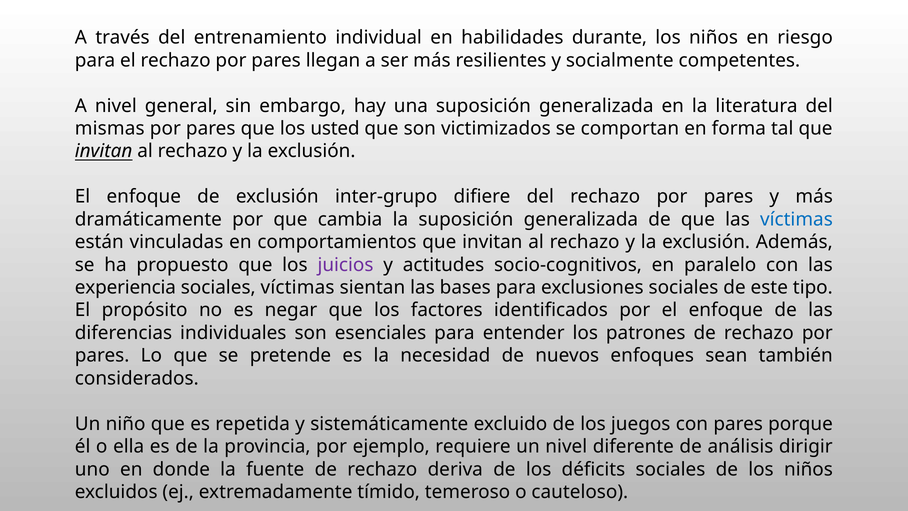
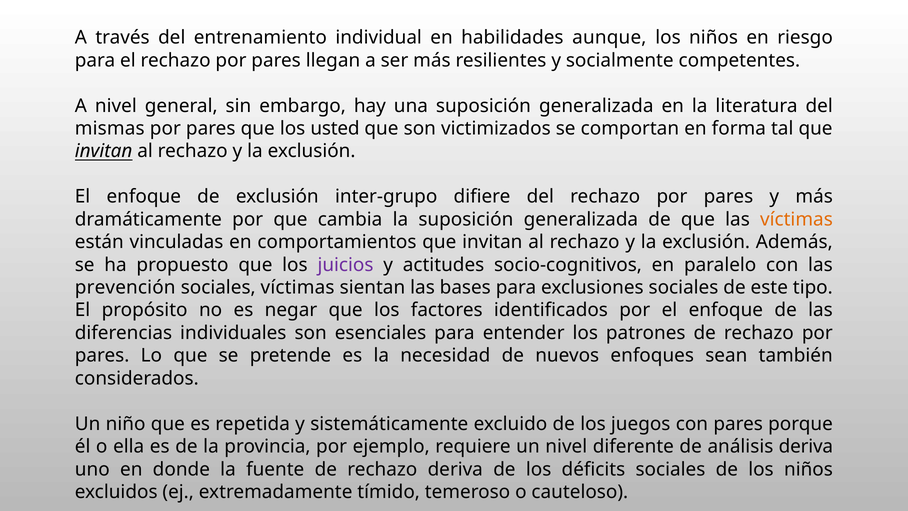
durante: durante -> aunque (609, 38)
víctimas colour: blue -> orange (796, 219)
experiencia: experiencia -> prevención (125, 287)
análisis dirigir: dirigir -> deriva (806, 446)
